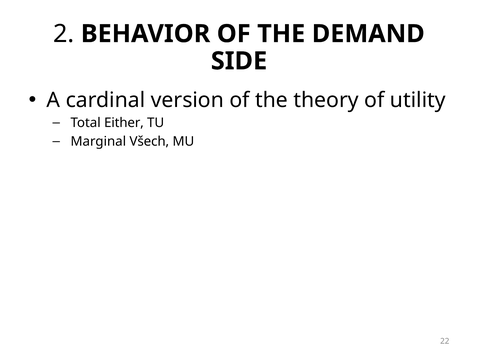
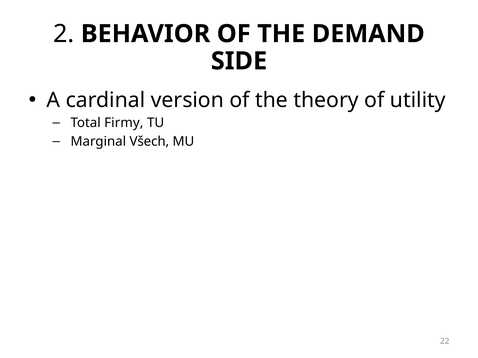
Either: Either -> Firmy (124, 123)
